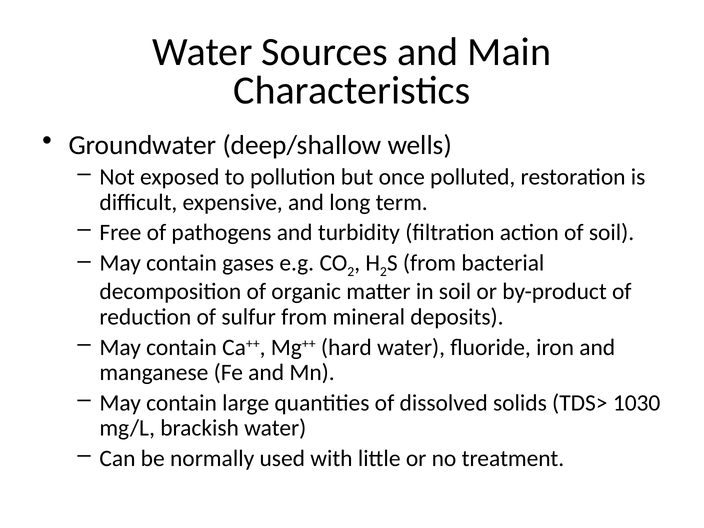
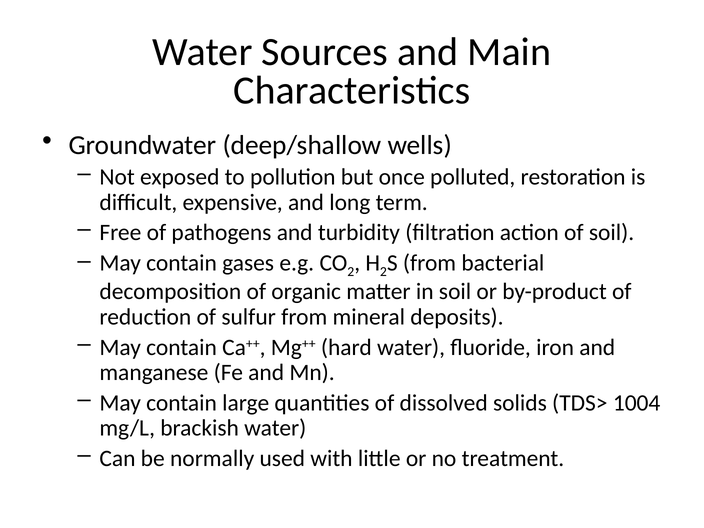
1030: 1030 -> 1004 (637, 403)
